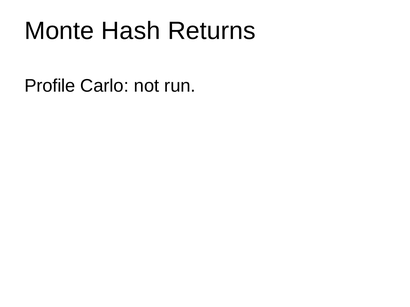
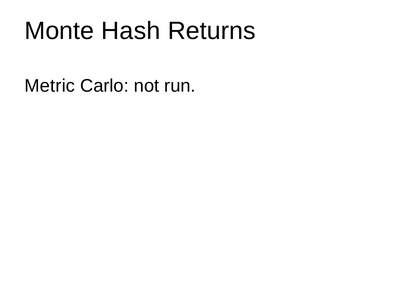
Profile: Profile -> Metric (50, 86)
